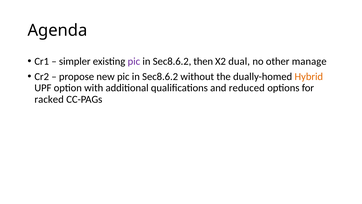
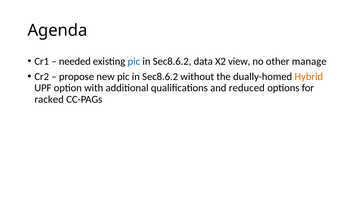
simpler: simpler -> needed (75, 61)
pic colour: purple -> blue (134, 61)
then: then -> data (203, 61)
dual: dual -> view (239, 61)
